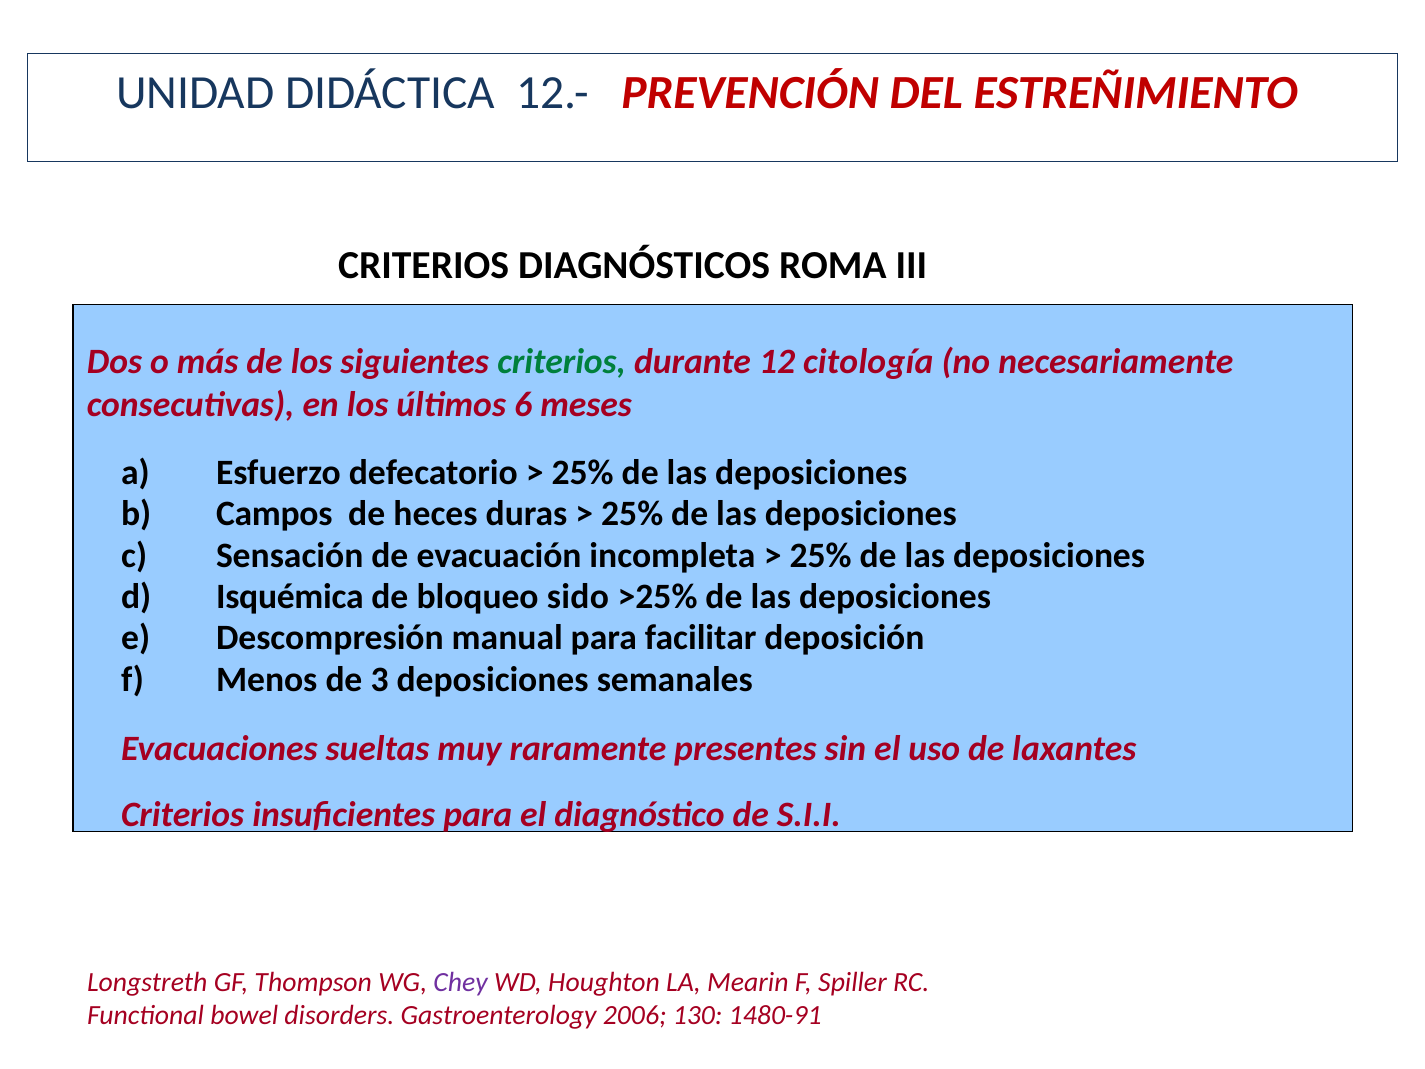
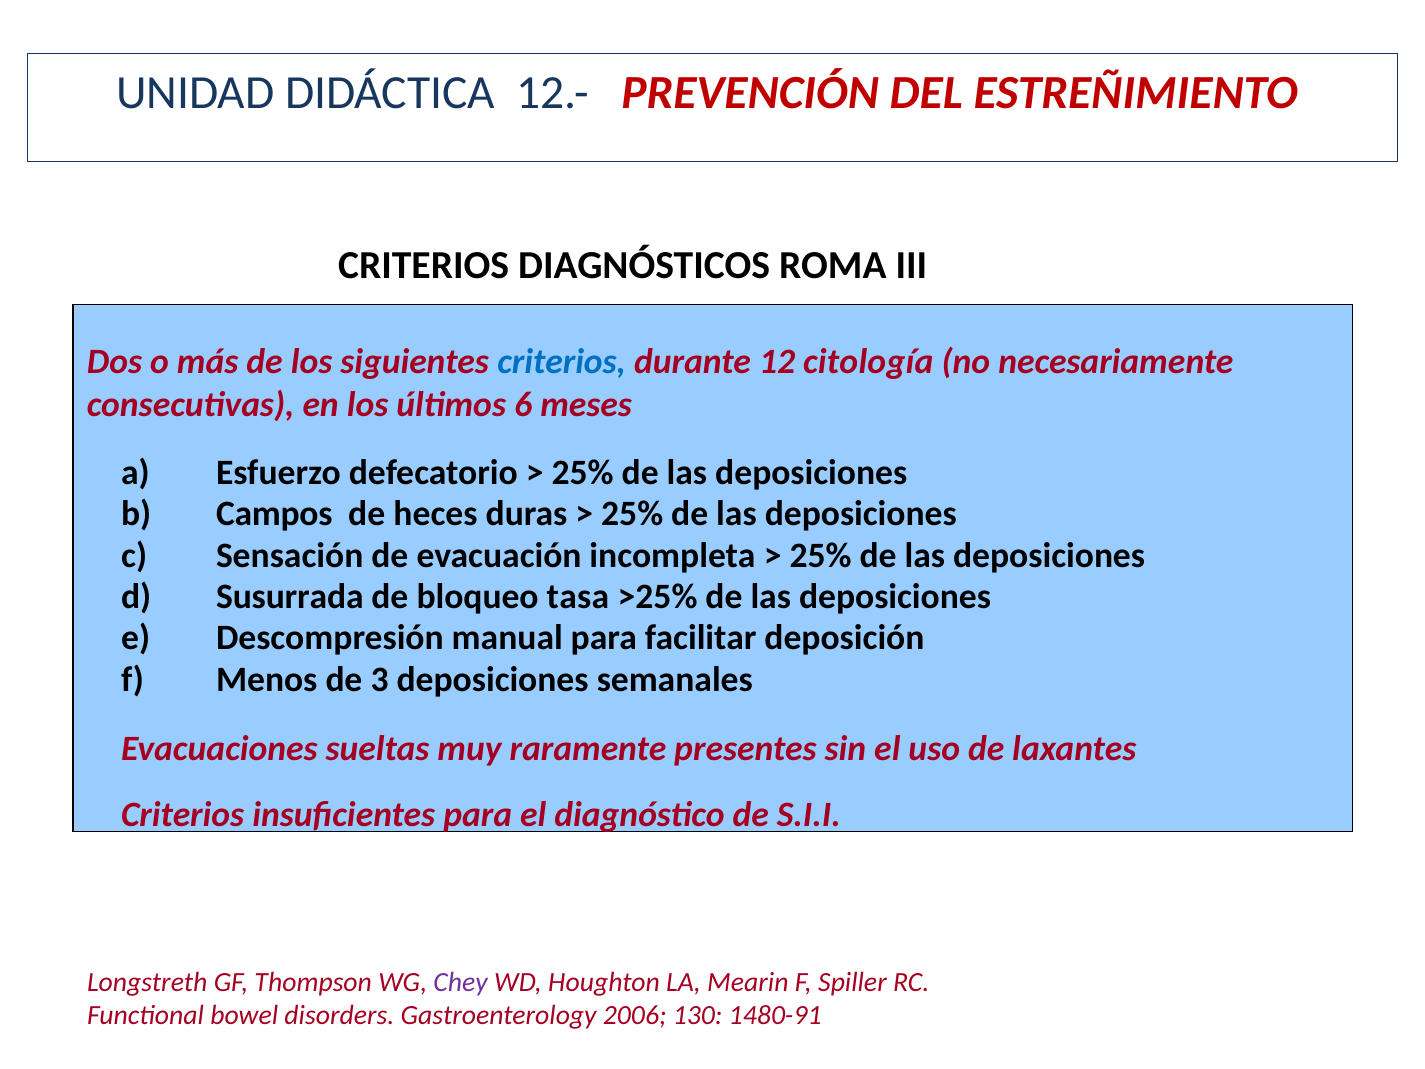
criterios colour: green -> blue (562, 362)
Isquémica: Isquémica -> Susurrada (290, 597)
sido: sido -> tasa (578, 597)
